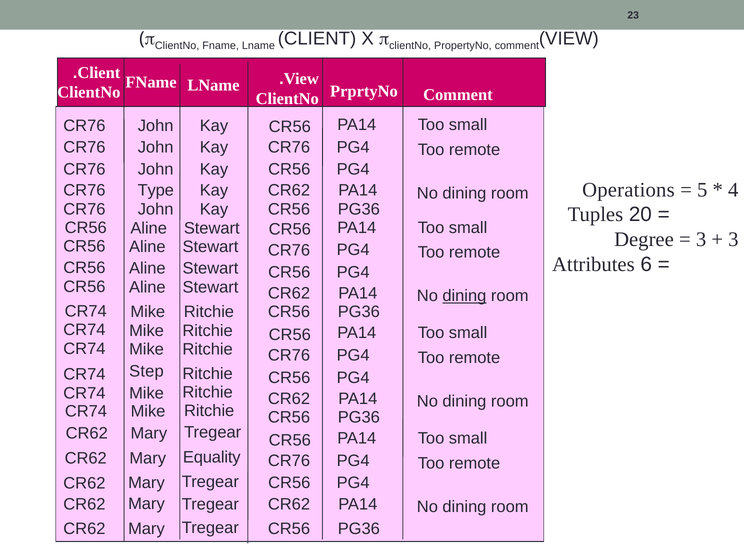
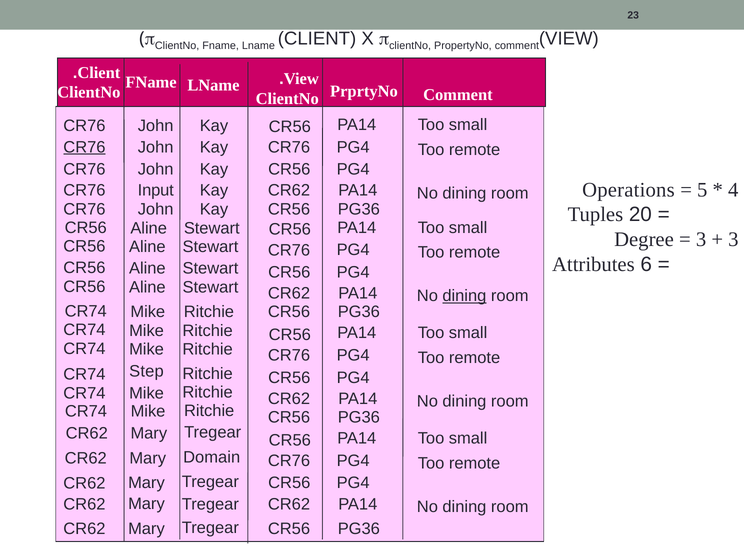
CR76 underline: none -> present (84, 147)
Type: Type -> Input (156, 191)
Equality: Equality -> Domain (212, 457)
